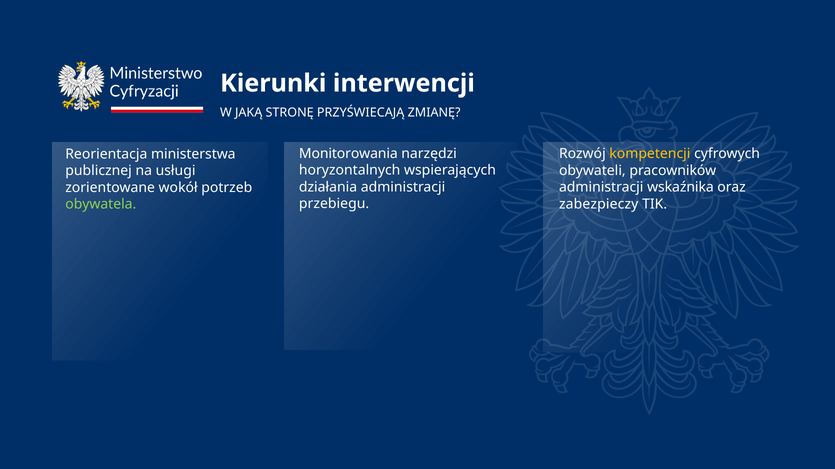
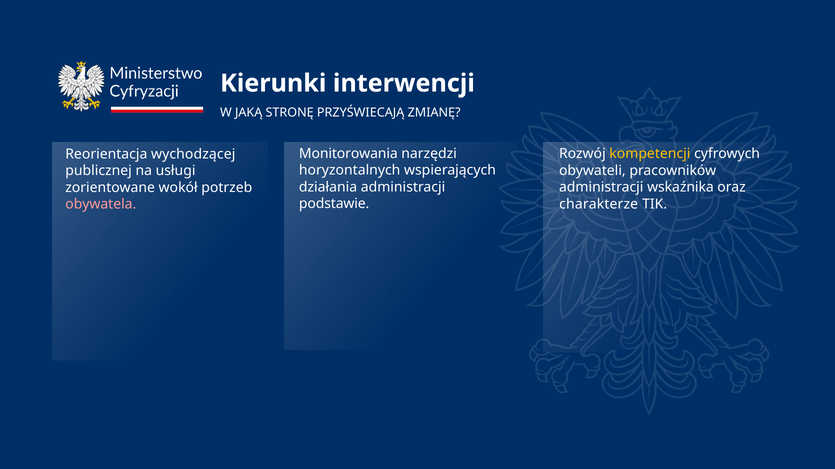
ministerstwa: ministerstwa -> wychodzącej (193, 154)
przebiegu: przebiegu -> podstawie (334, 204)
zabezpieczy: zabezpieczy -> charakterze (599, 204)
obywatela colour: light green -> pink (101, 205)
